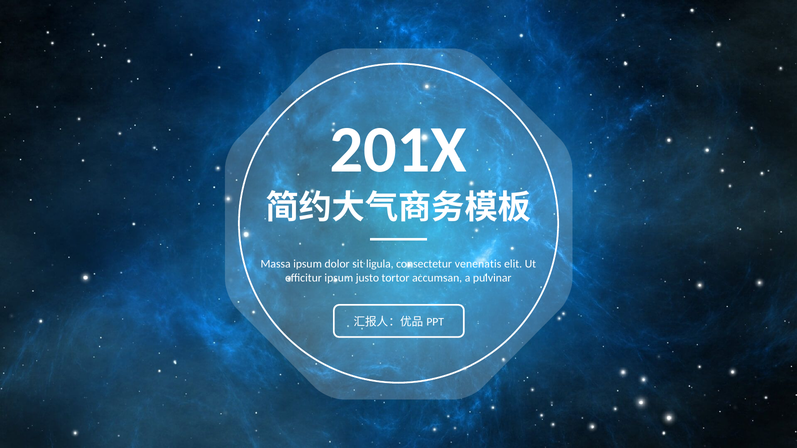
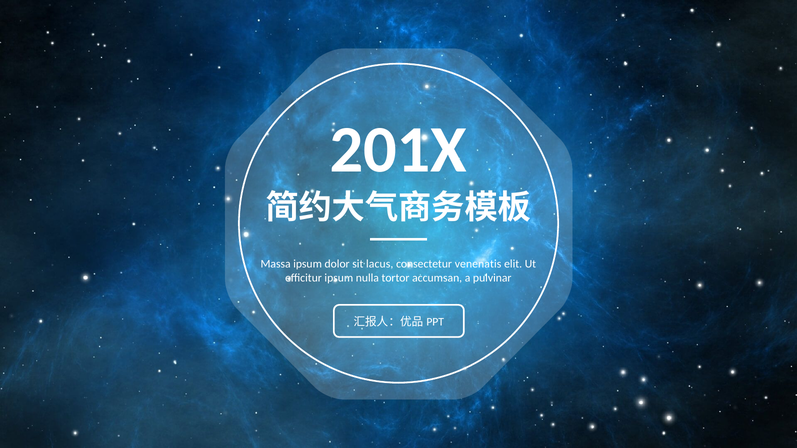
ligula: ligula -> lacus (380, 264)
justo: justo -> nulla (367, 278)
